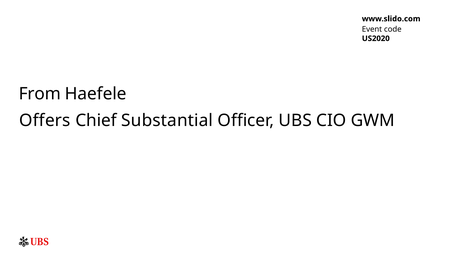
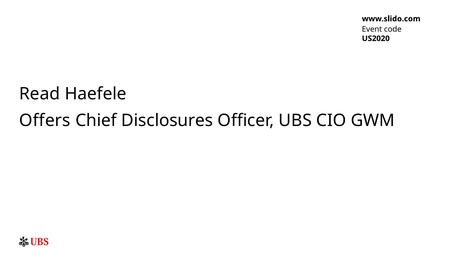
From: From -> Read (40, 94)
Substantial: Substantial -> Disclosures (167, 121)
